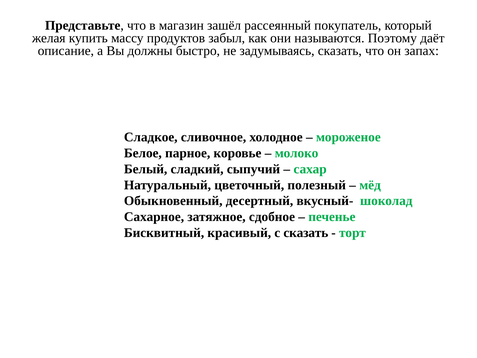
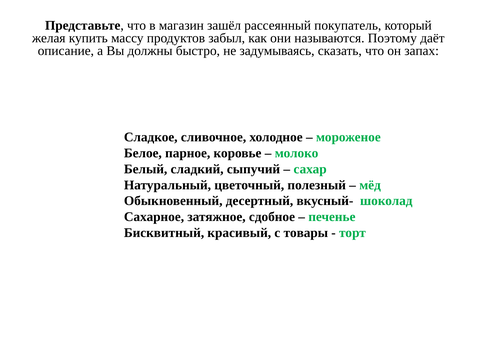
с сказать: сказать -> товары (306, 233)
